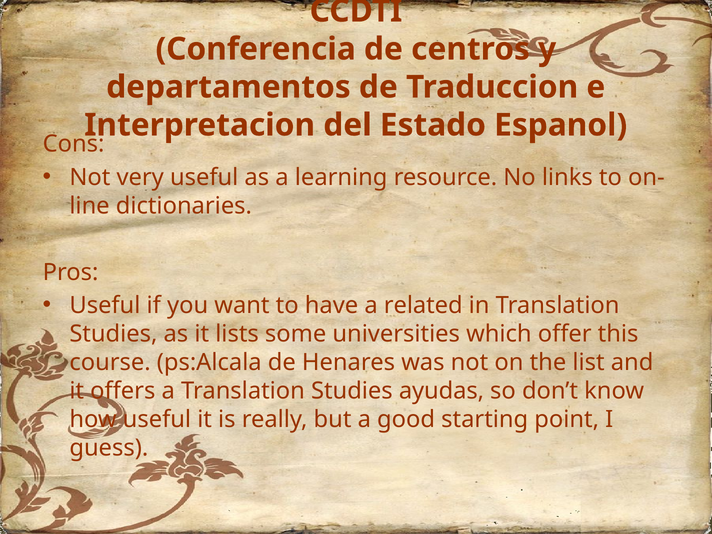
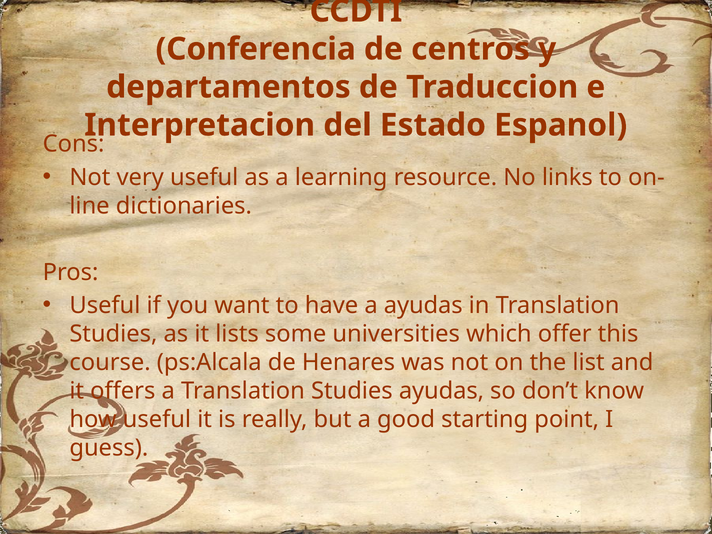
a related: related -> ayudas (423, 305)
